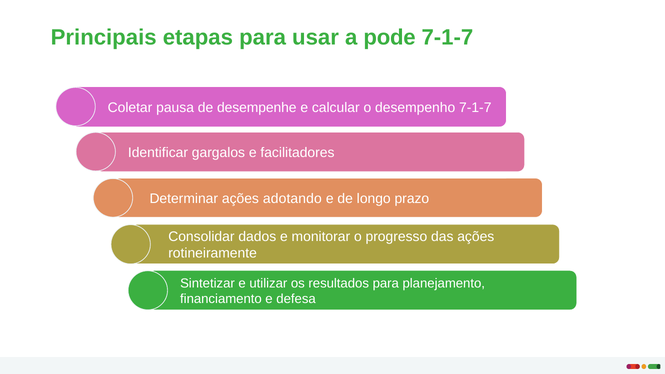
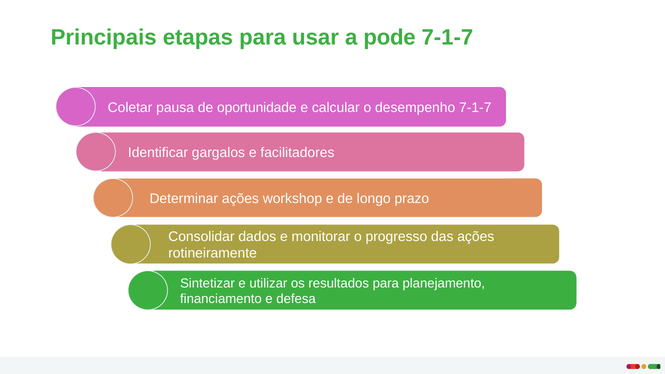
desempenhe: desempenhe -> oportunidade (257, 108)
adotando: adotando -> workshop (292, 199)
